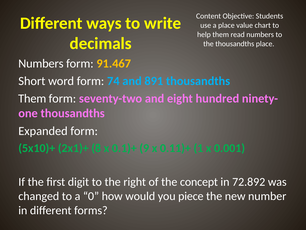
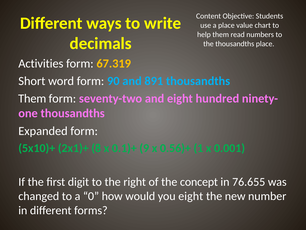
Numbers: Numbers -> Activities (41, 63)
91.467: 91.467 -> 67.319 (114, 63)
74: 74 -> 90 (113, 81)
0.11)+: 0.11)+ -> 0.56)+ (175, 148)
72.892: 72.892 -> 76.655 (249, 181)
you piece: piece -> eight (191, 196)
